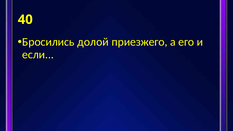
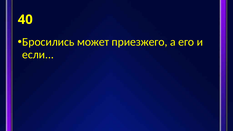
долой: долой -> может (93, 42)
